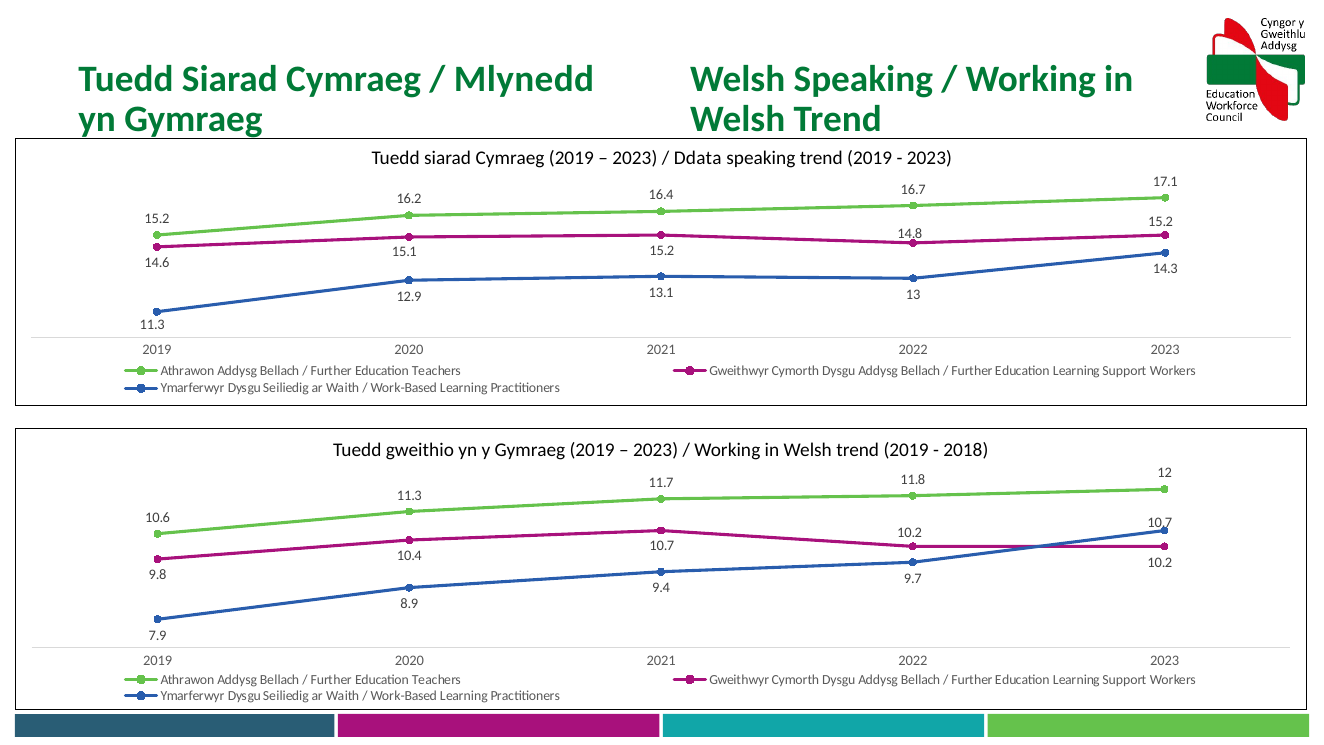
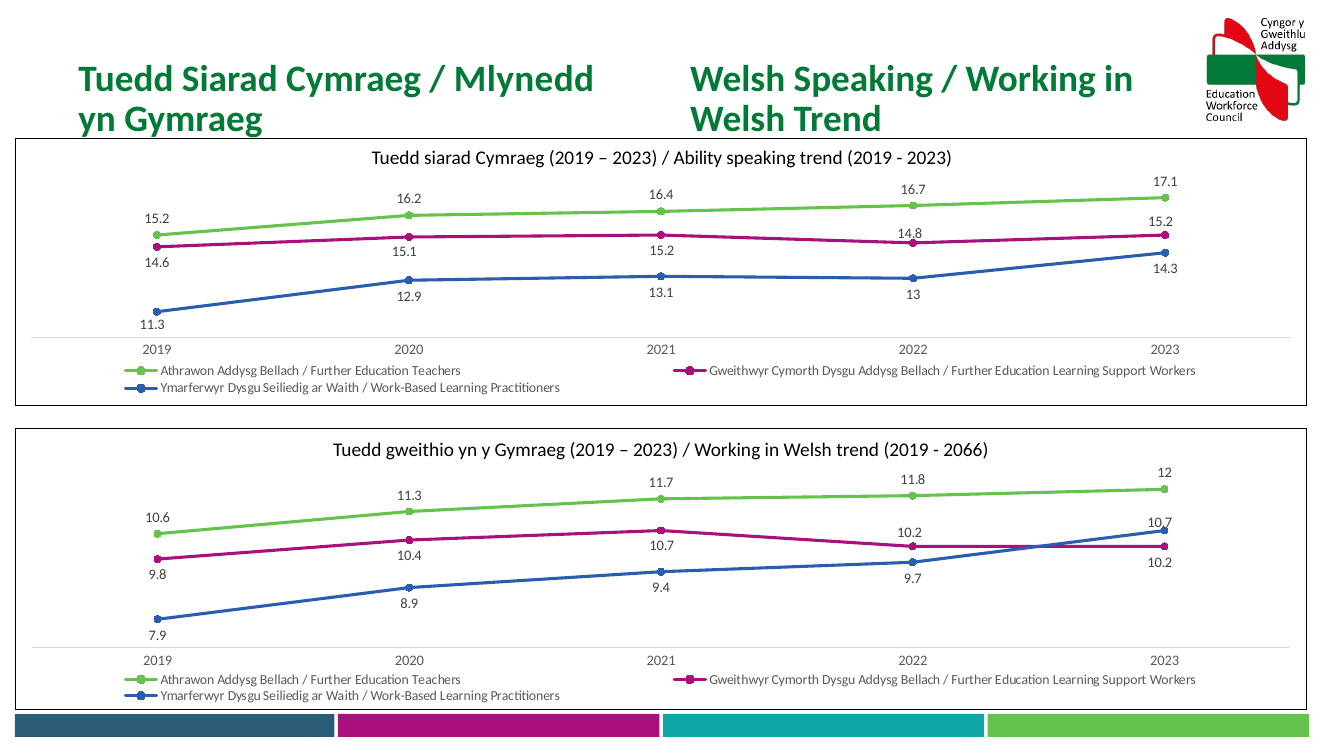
Ddata: Ddata -> Ability (698, 158)
2018: 2018 -> 2066 (966, 450)
